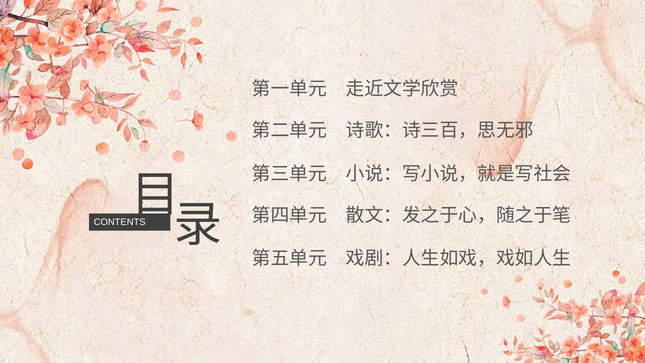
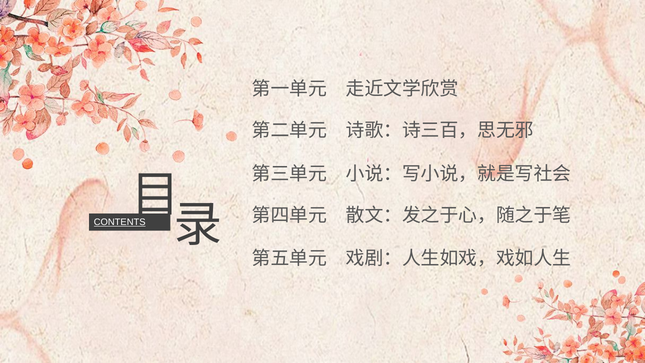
CONTENTS underline: none -> present (120, 222)
